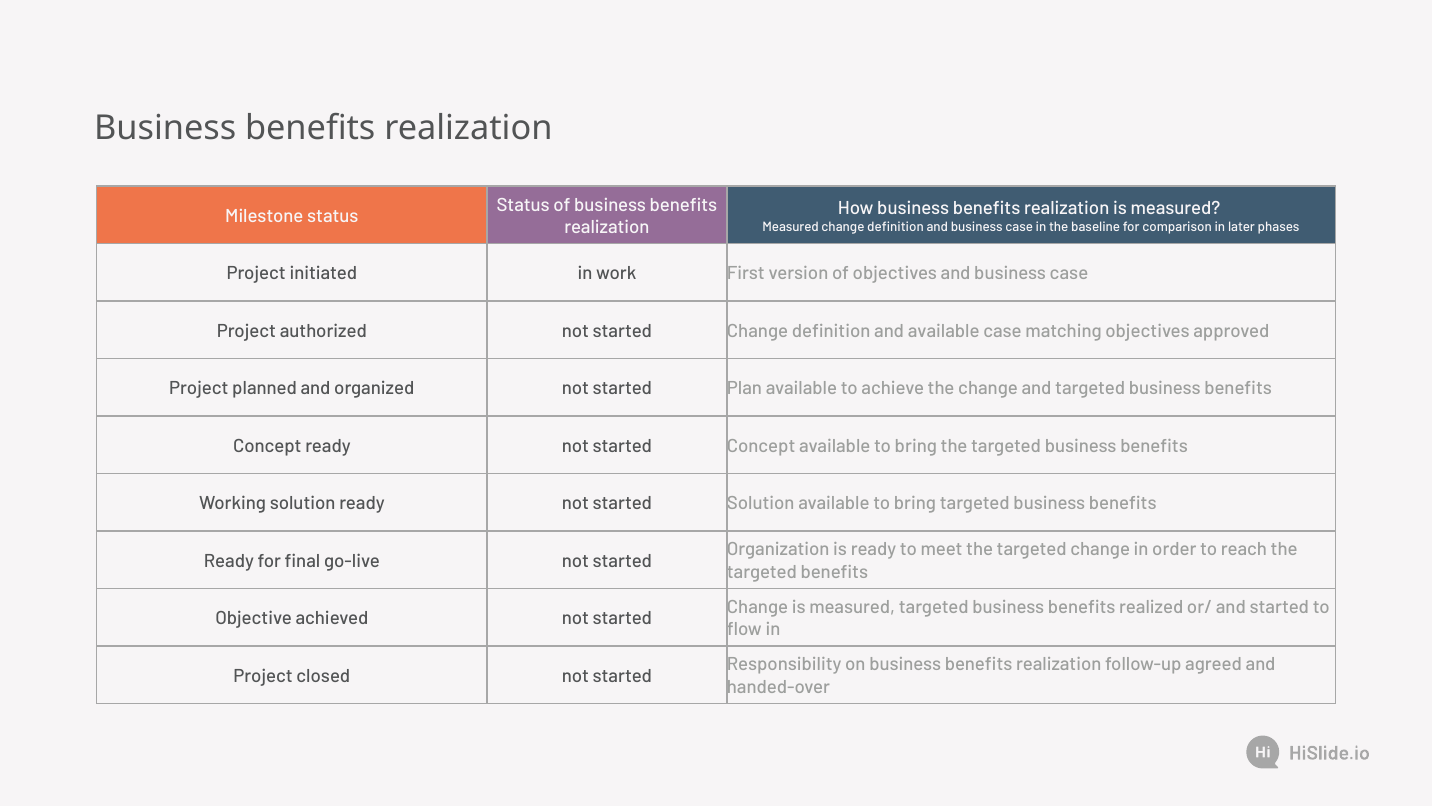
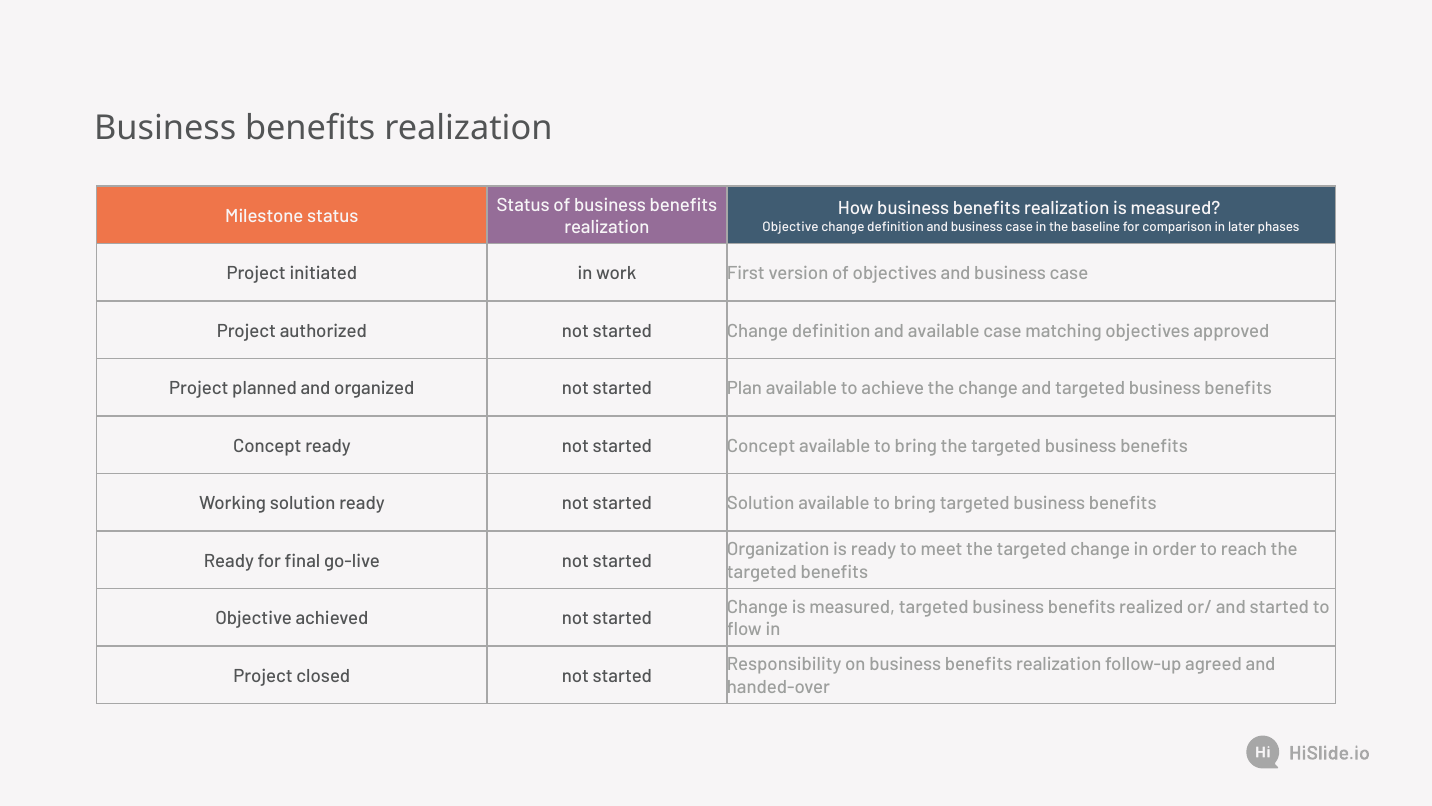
Measured: Measured -> Objective (791, 227)
